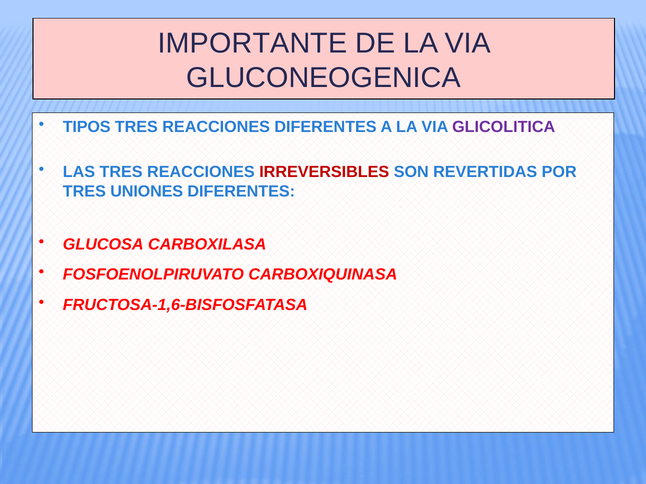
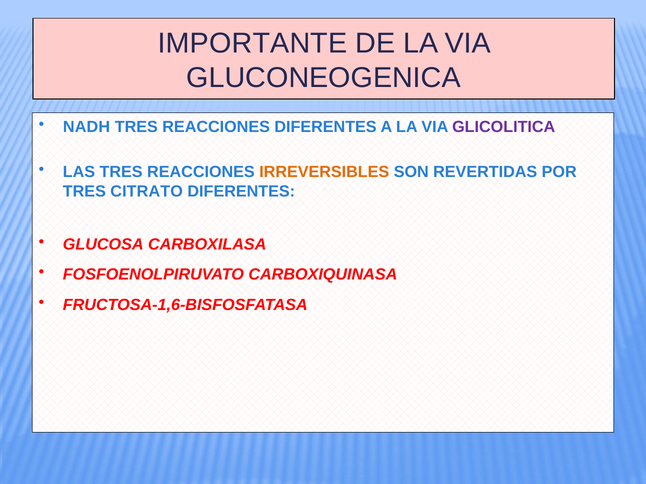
TIPOS: TIPOS -> NADH (87, 127)
IRREVERSIBLES colour: red -> orange (324, 172)
UNIONES: UNIONES -> CITRATO (147, 192)
